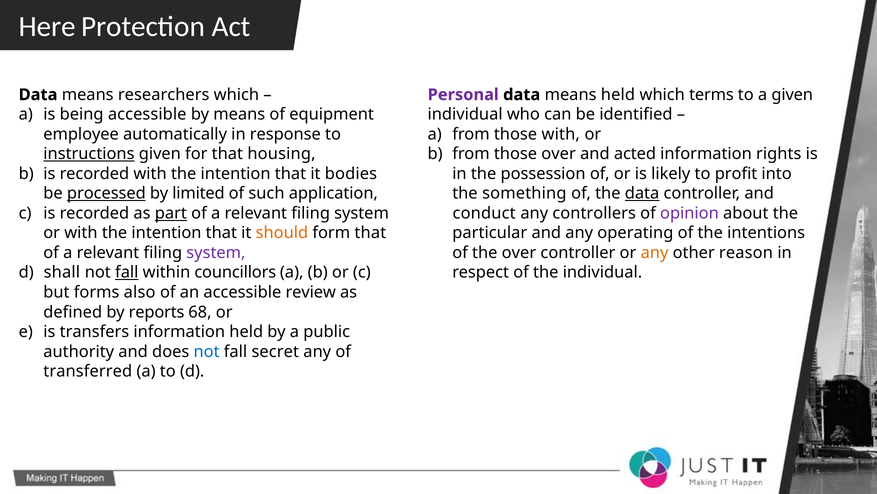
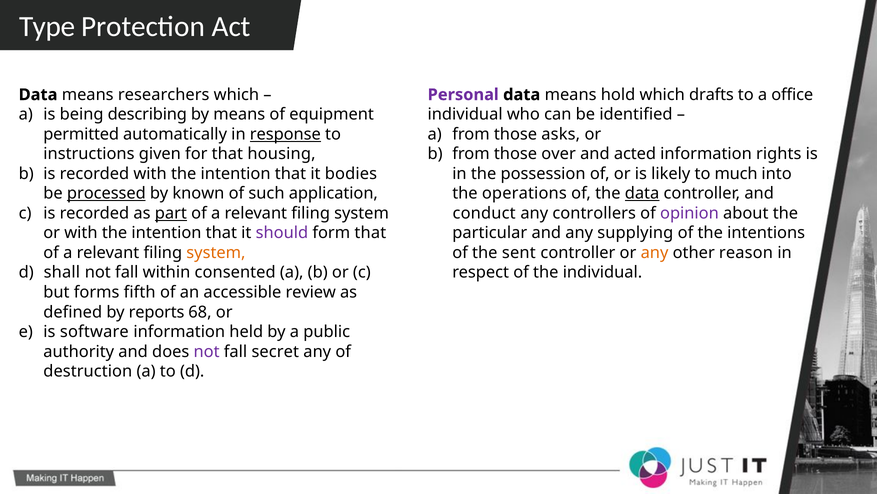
Here: Here -> Type (47, 26)
means held: held -> hold (618, 95)
terms: terms -> drafts (711, 95)
a given: given -> office (792, 95)
being accessible: accessible -> describing (147, 114)
employee: employee -> permitted (81, 134)
response underline: none -> present (285, 134)
those with: with -> asks (561, 134)
instructions underline: present -> none (89, 154)
profit: profit -> much (736, 174)
limited: limited -> known (198, 193)
something: something -> operations (524, 193)
should colour: orange -> purple (282, 233)
operating: operating -> supplying (635, 233)
system colour: purple -> orange (216, 252)
the over: over -> sent (519, 252)
fall underline: present -> none (127, 272)
councillors: councillors -> consented (235, 272)
also: also -> fifth (140, 292)
transfers: transfers -> software (94, 331)
not colour: blue -> purple (207, 351)
transferred: transferred -> destruction (88, 371)
